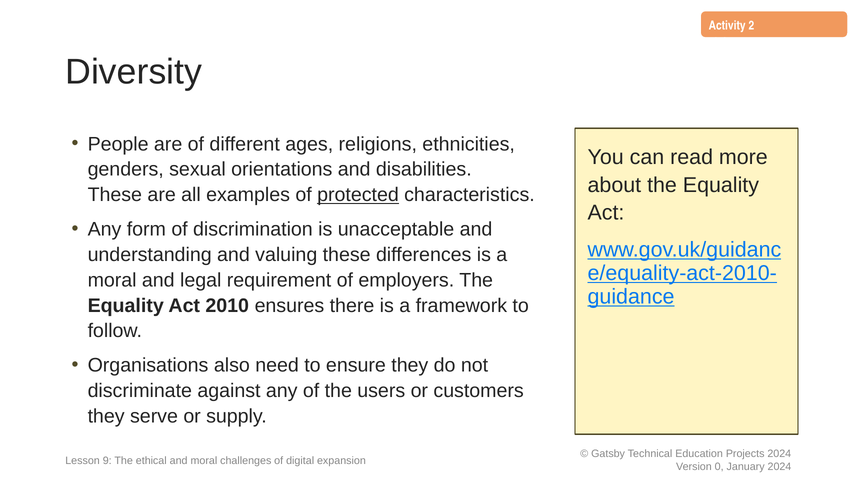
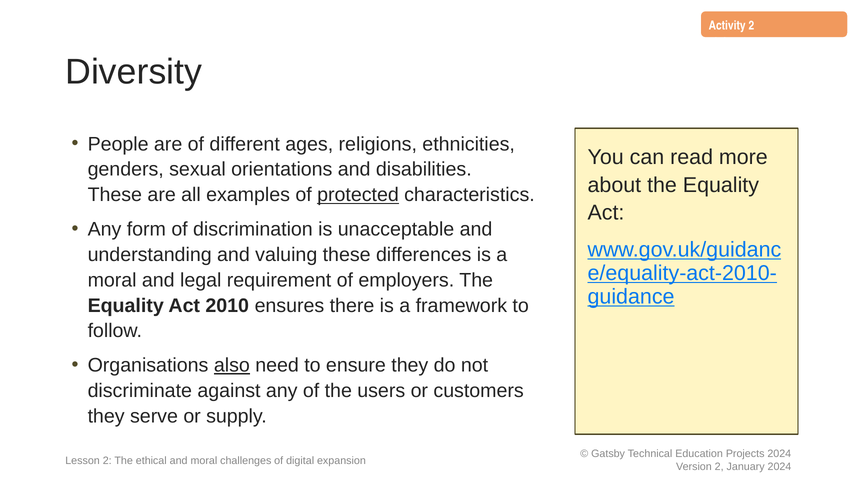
also underline: none -> present (232, 365)
Lesson 9: 9 -> 2 (107, 461)
0: 0 -> 2 (719, 467)
